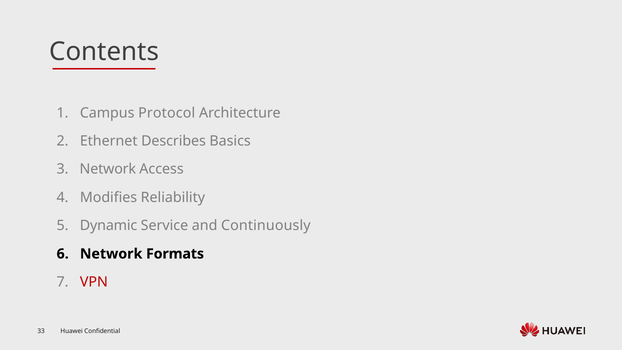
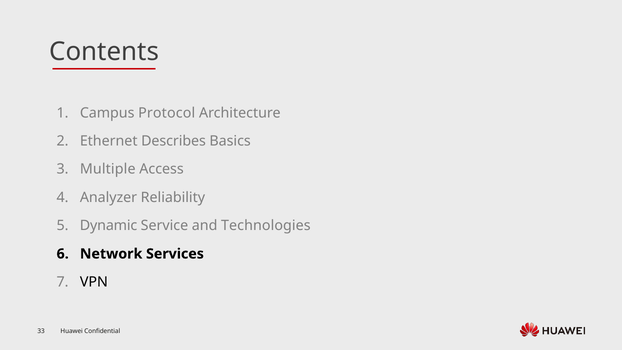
Network: Network -> Multiple (108, 169)
Modifies: Modifies -> Analyzer (109, 197)
Continuously: Continuously -> Technologies (266, 226)
Formats: Formats -> Services (175, 254)
VPN colour: red -> black (94, 282)
